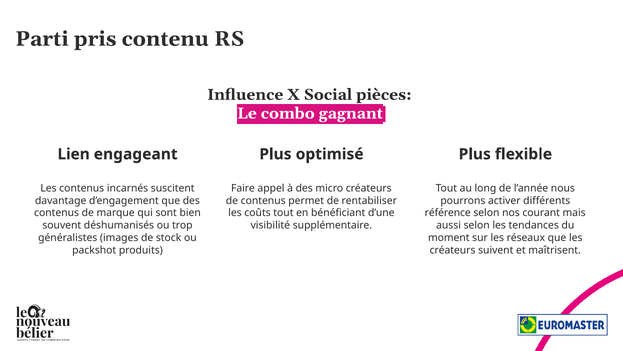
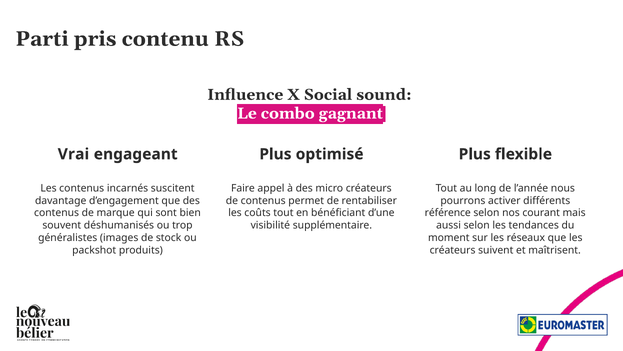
pièces: pièces -> sound (384, 94)
Lien: Lien -> Vrai (73, 154)
